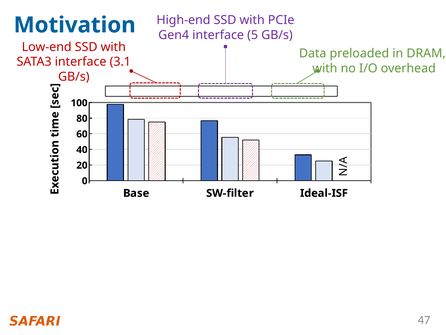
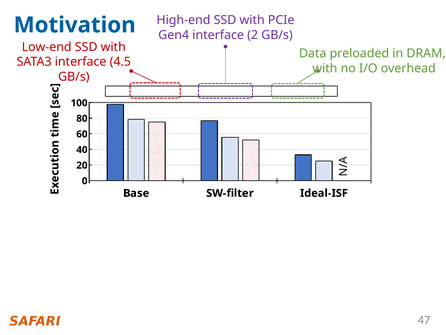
5: 5 -> 2 (253, 35)
3.1: 3.1 -> 4.5 (120, 62)
